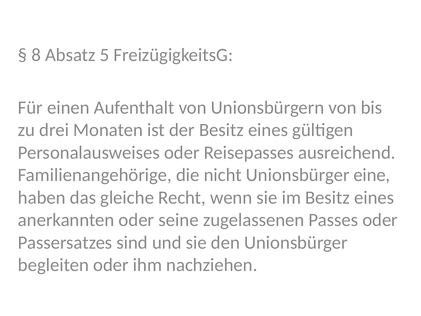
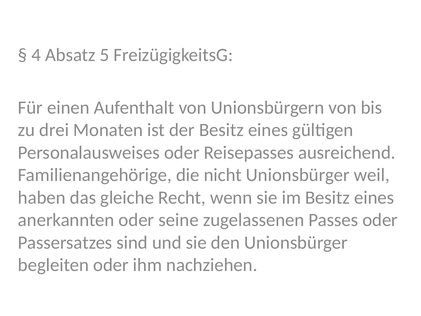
8: 8 -> 4 (36, 55)
eine: eine -> weil (372, 175)
